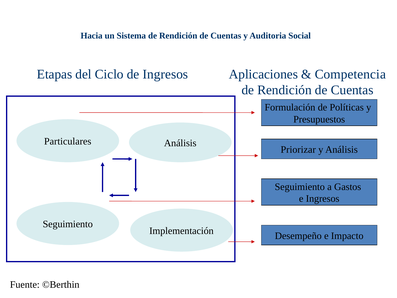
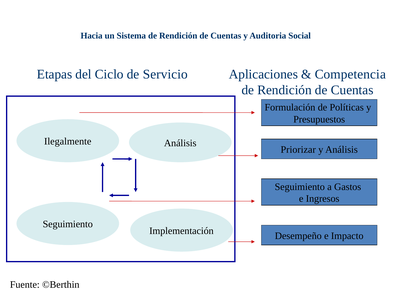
de Ingresos: Ingresos -> Servicio (165, 74)
Particulares: Particulares -> Ilegalmente (68, 141)
